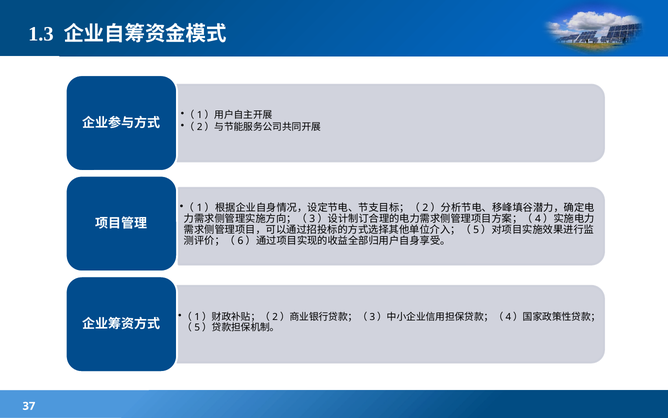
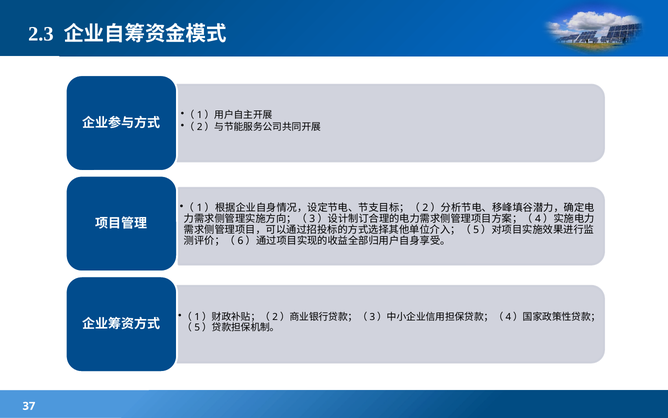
1.3: 1.3 -> 2.3 (41, 34)
